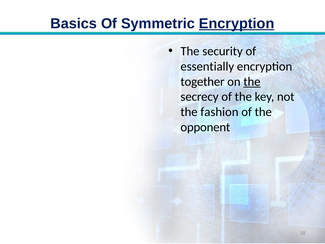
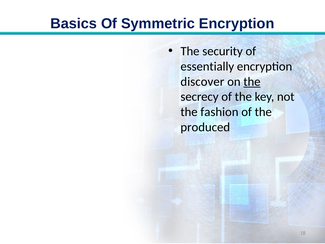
Encryption underline: present -> none (237, 23)
together: together -> discover (202, 82)
opponent: opponent -> produced (205, 127)
